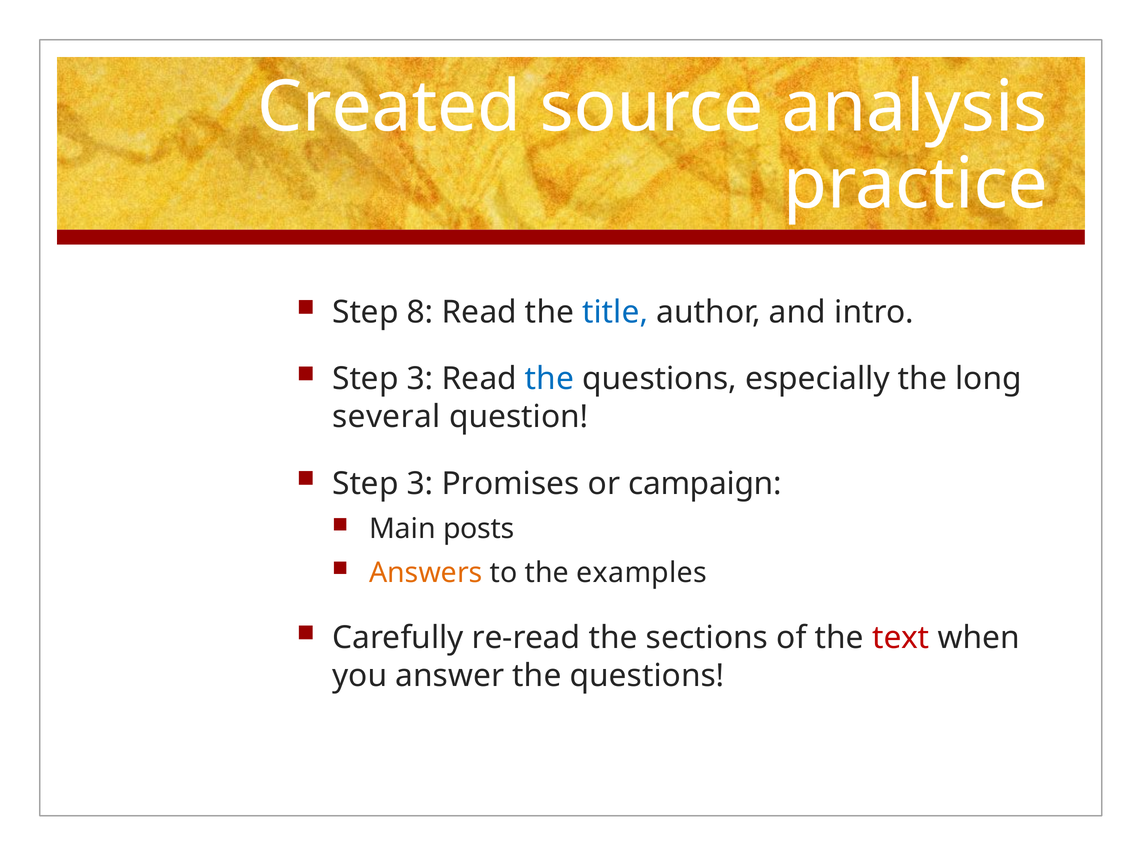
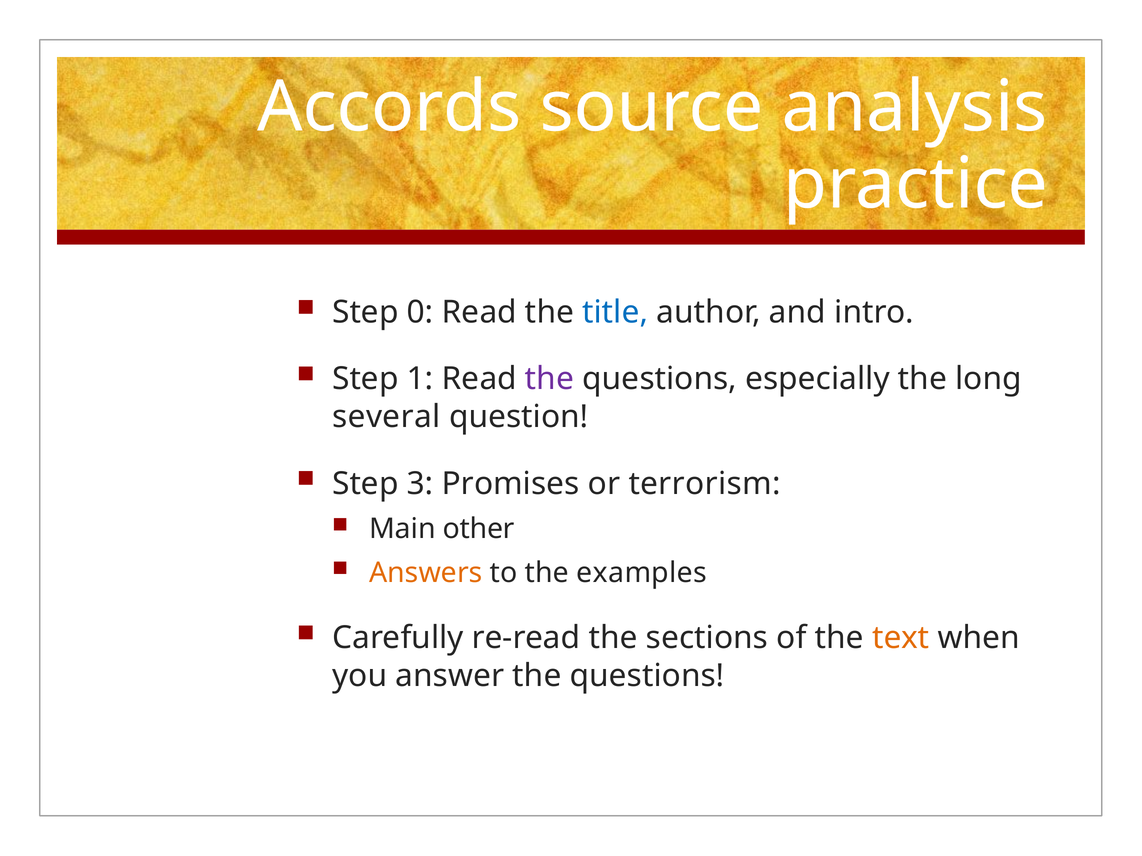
Created: Created -> Accords (389, 107)
8: 8 -> 0 (420, 312)
3: 3 -> 1 (420, 379)
the colour: blue -> purple (549, 379)
campaign: campaign -> terrorism (705, 484)
posts: posts -> other (479, 529)
text colour: red -> orange (901, 638)
